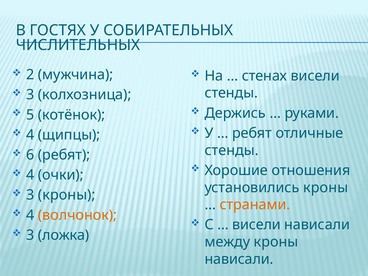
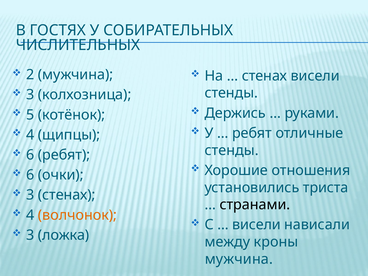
4: 4 -> 6 (30, 175)
установились кроны: кроны -> триста (326, 188)
3 кроны: кроны -> стенах (67, 195)
странами colour: orange -> black (255, 205)
нависали: нависали -> мужчина (239, 259)
